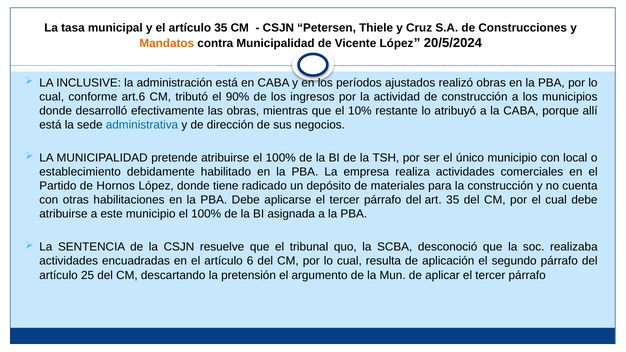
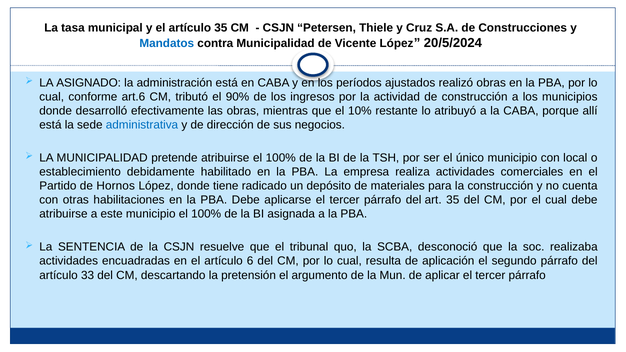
Mandatos colour: orange -> blue (167, 44)
INCLUSIVE: INCLUSIVE -> ASIGNADO (89, 83)
25: 25 -> 33 (88, 275)
